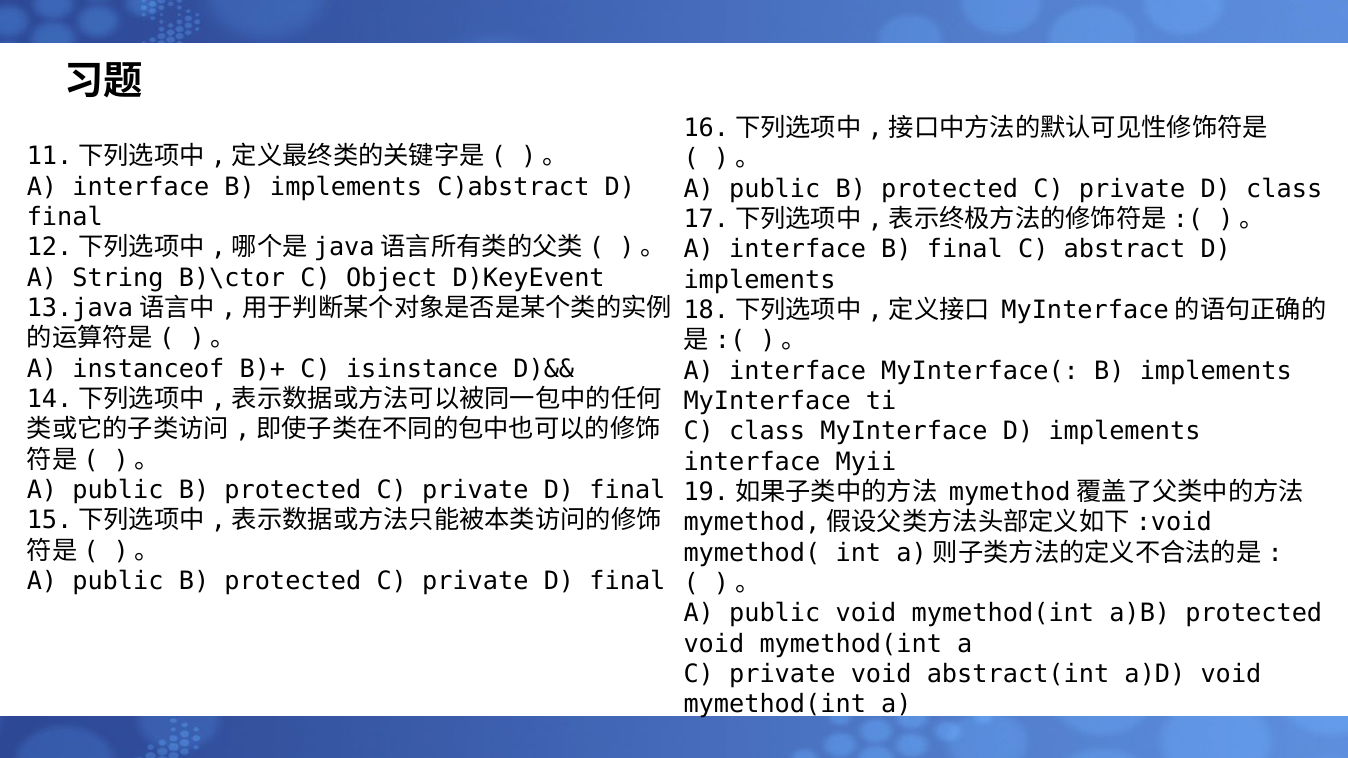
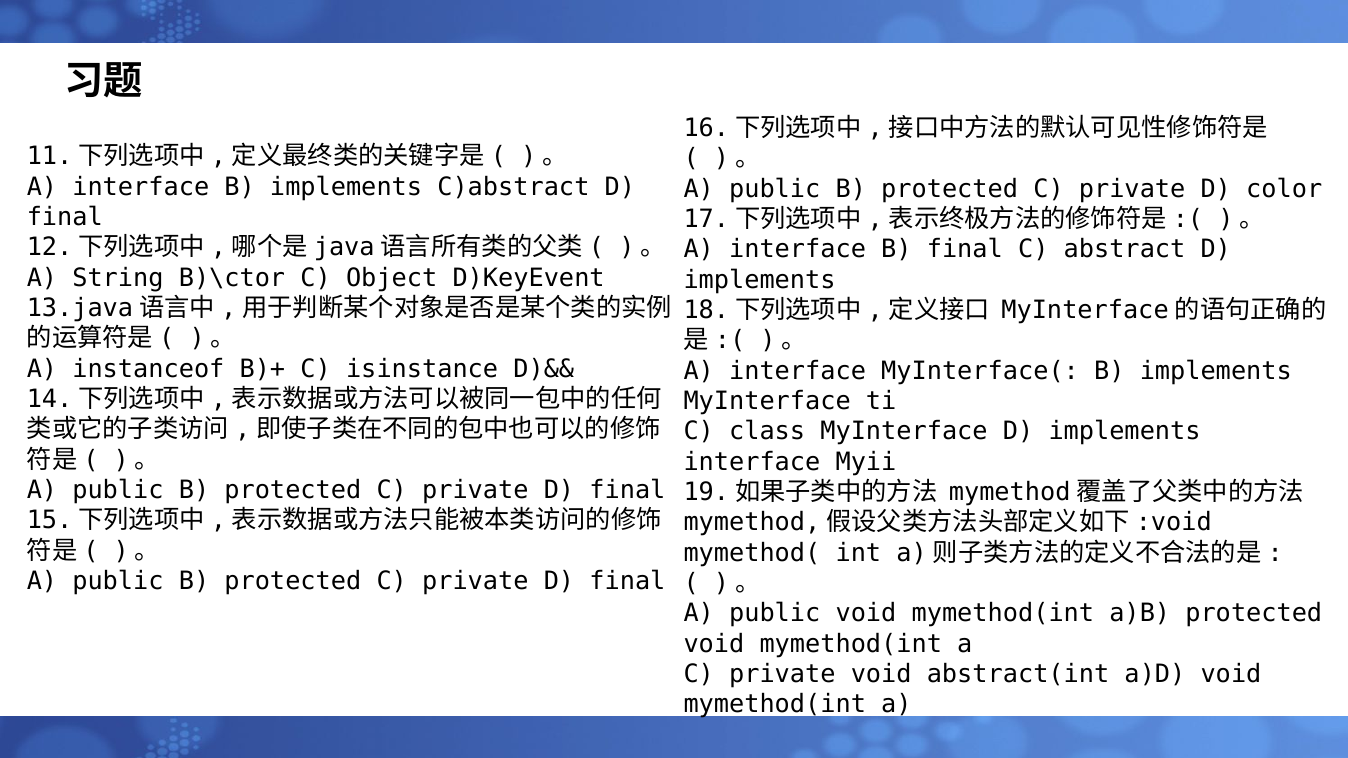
D class: class -> color (1284, 189)
